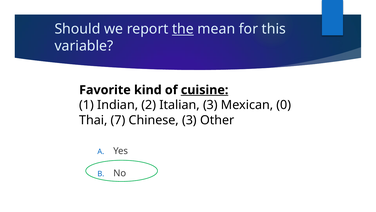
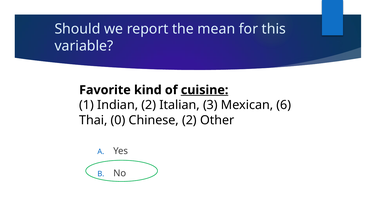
the underline: present -> none (183, 29)
0: 0 -> 6 (284, 105)
7: 7 -> 0 (118, 120)
Chinese 3: 3 -> 2 (189, 120)
